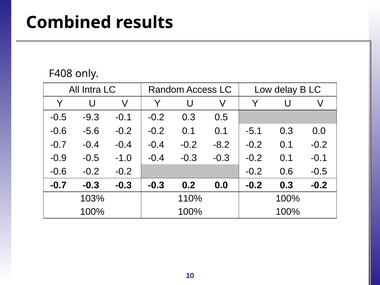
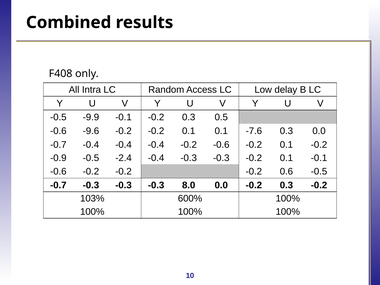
-9.3: -9.3 -> -9.9 (91, 117)
-5.6: -5.6 -> -9.6 (91, 131)
-5.1: -5.1 -> -7.6 (254, 131)
-0.2 -8.2: -8.2 -> -0.6 (221, 145)
-1.0: -1.0 -> -2.4 (124, 158)
0.2: 0.2 -> 8.0 (189, 185)
110%: 110% -> 600% (190, 199)
